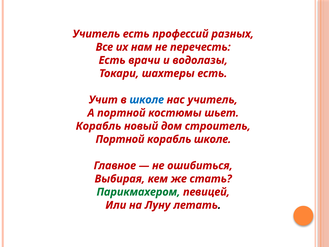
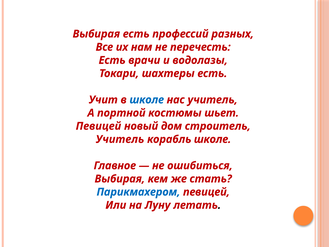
Учитель: Учитель -> Выбирая (96, 34)
Корабль: Корабль -> Певицей (98, 126)
Портной: Портной -> Учитель (120, 139)
Парикмахером colour: green -> blue (138, 192)
